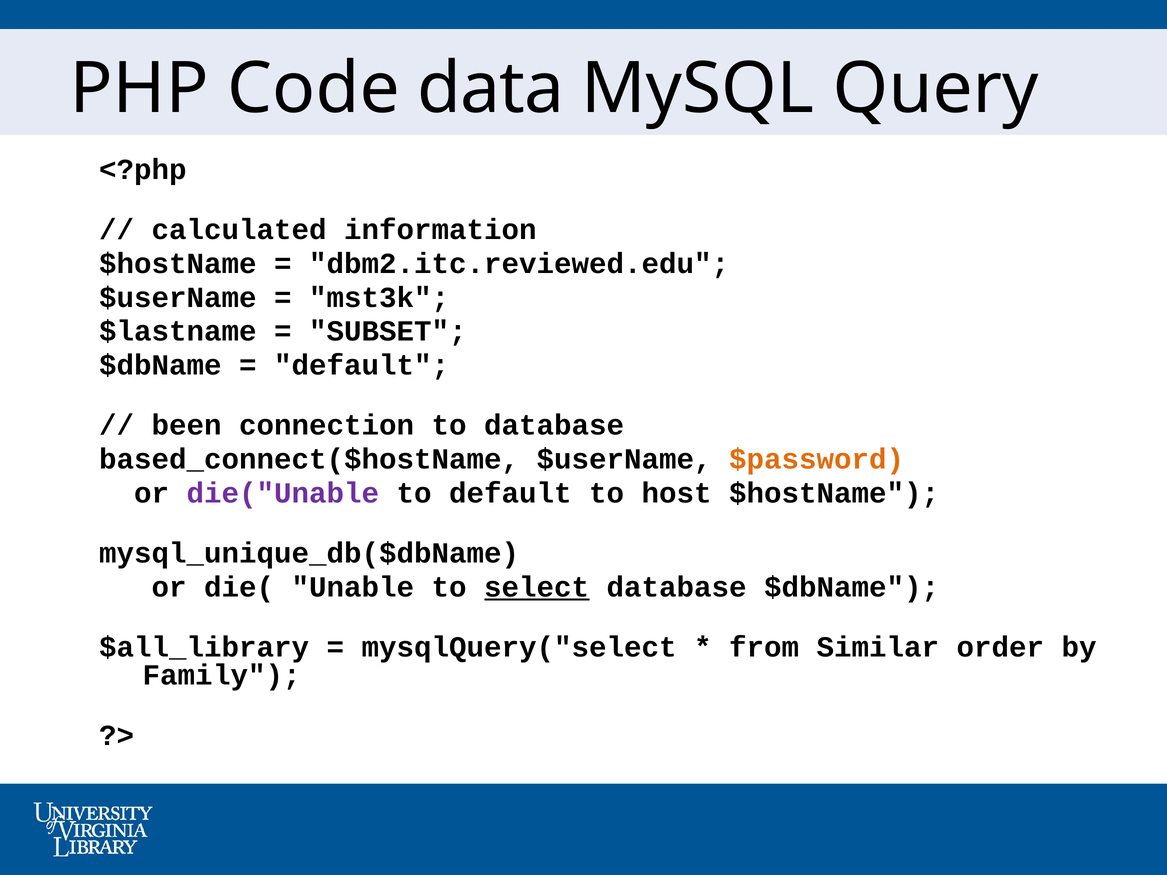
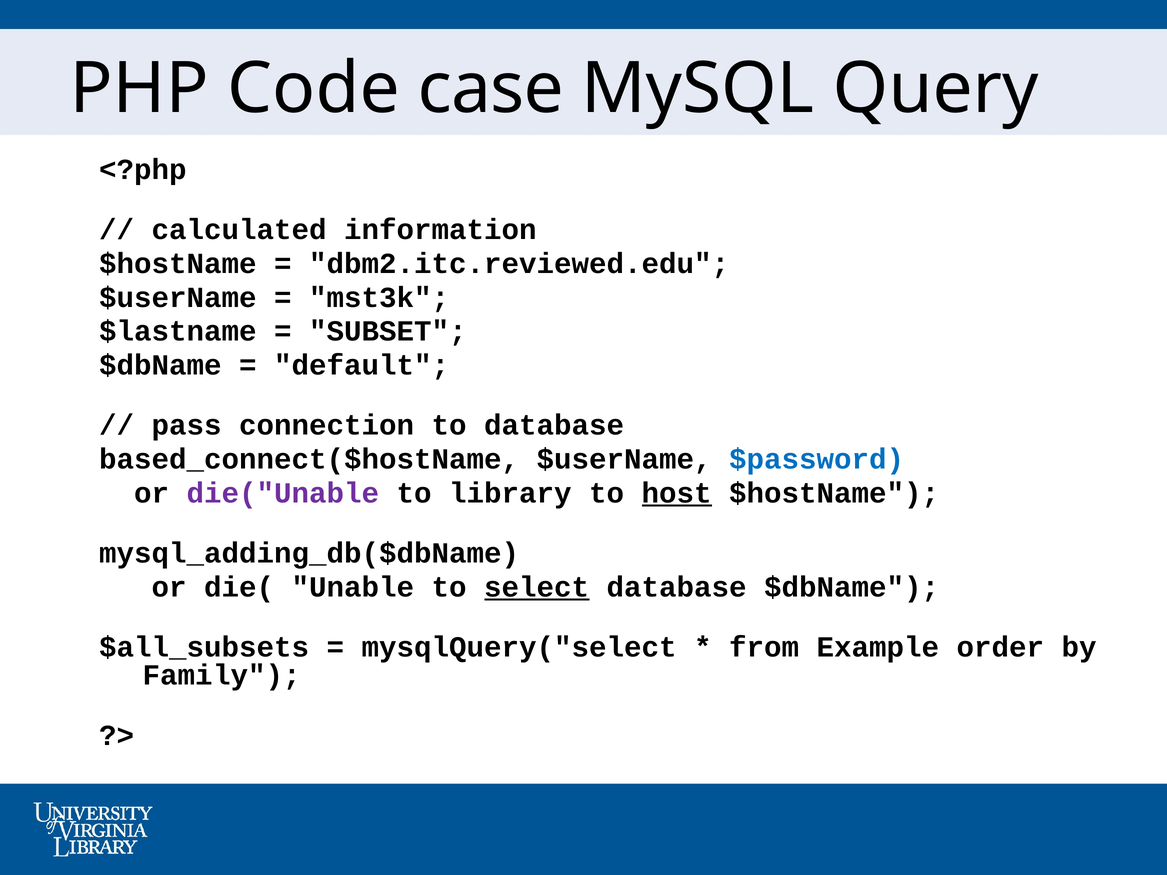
data: data -> case (491, 89)
been: been -> pass (187, 425)
$password colour: orange -> blue (817, 459)
to default: default -> library (511, 493)
host underline: none -> present (677, 493)
mysql_unique_db($dbName: mysql_unique_db($dbName -> mysql_adding_db($dbName (309, 553)
$all_library: $all_library -> $all_subsets (204, 647)
Similar: Similar -> Example (878, 647)
